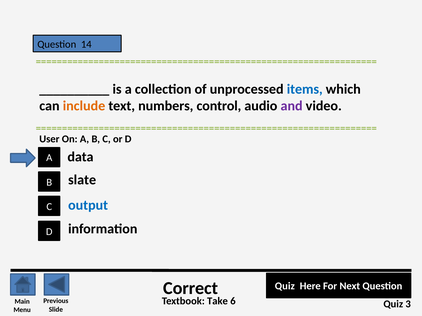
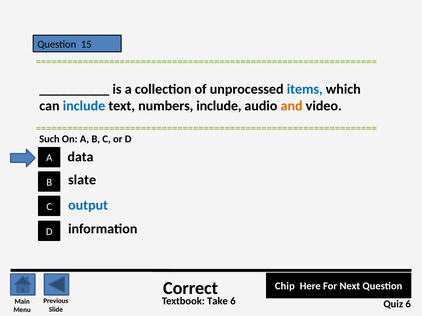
14: 14 -> 15 (86, 44)
include colour: orange -> blue (84, 106)
numbers control: control -> include (219, 106)
and colour: purple -> orange (292, 106)
User: User -> Such (49, 139)
Quiz: Quiz -> Chip (285, 287)
Quiz 3: 3 -> 6 (408, 305)
